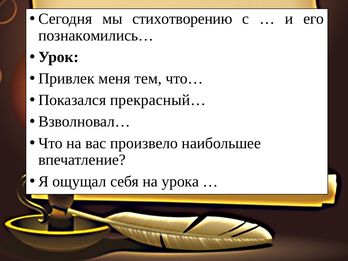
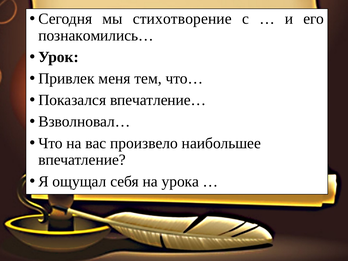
стихотворению: стихотворению -> стихотворение (182, 19)
прекрасный…: прекрасный… -> впечатление… (158, 100)
